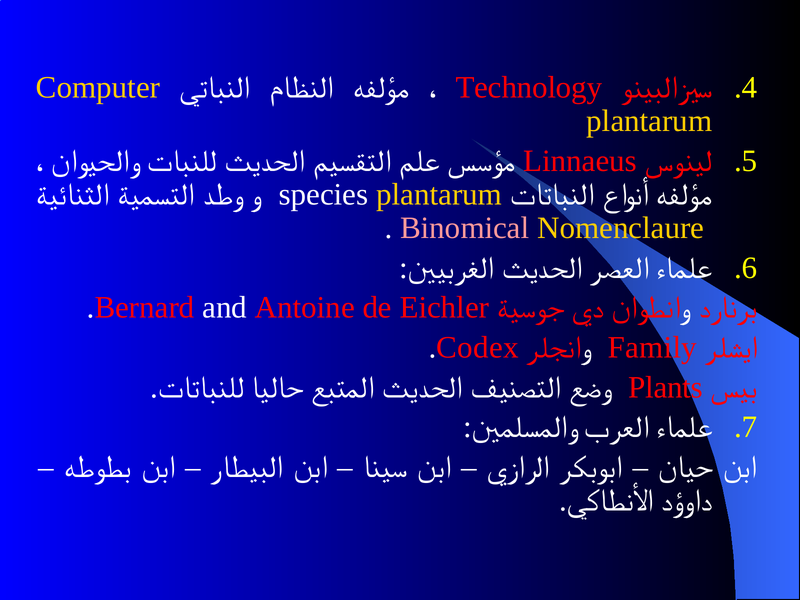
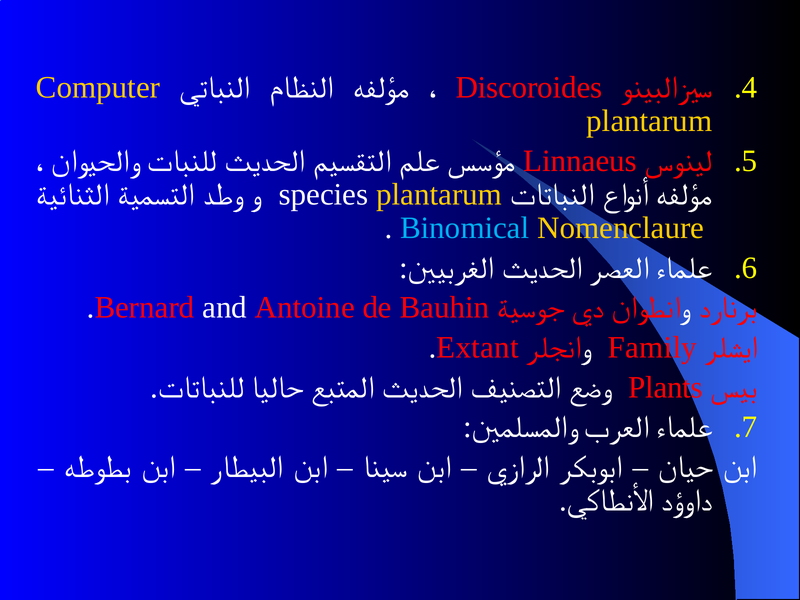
Technology: Technology -> Discoroides (529, 87)
Binomical colour: pink -> light blue (465, 228)
Eichler: Eichler -> Bauhin (444, 308)
Codex: Codex -> Extant (478, 348)
